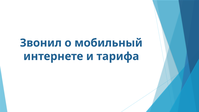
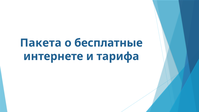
Звонил: Звонил -> Пакета (41, 43)
мобильный: мобильный -> бесплатные (108, 43)
